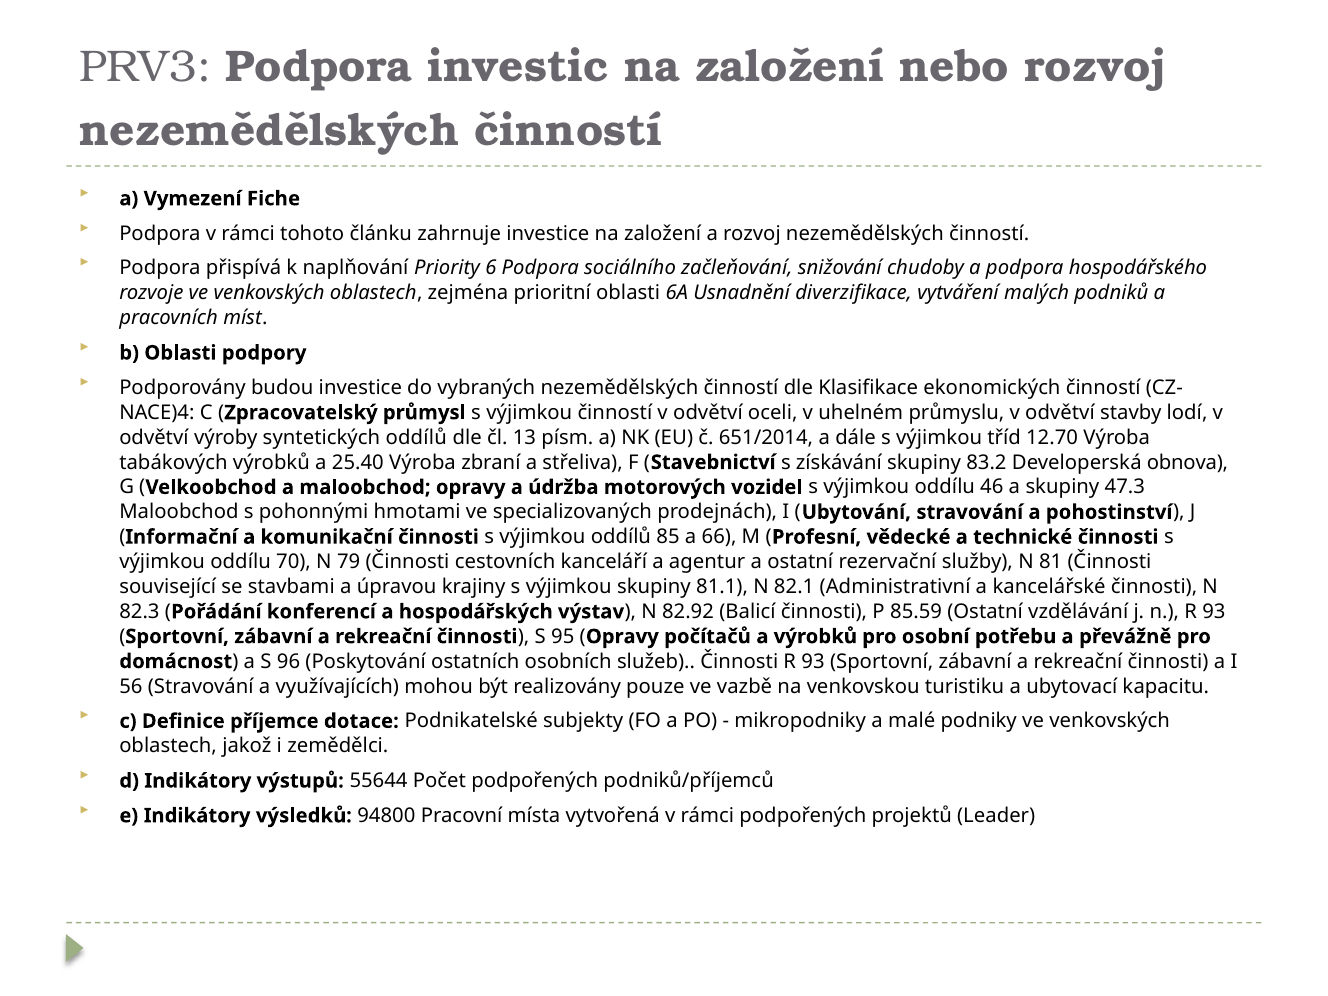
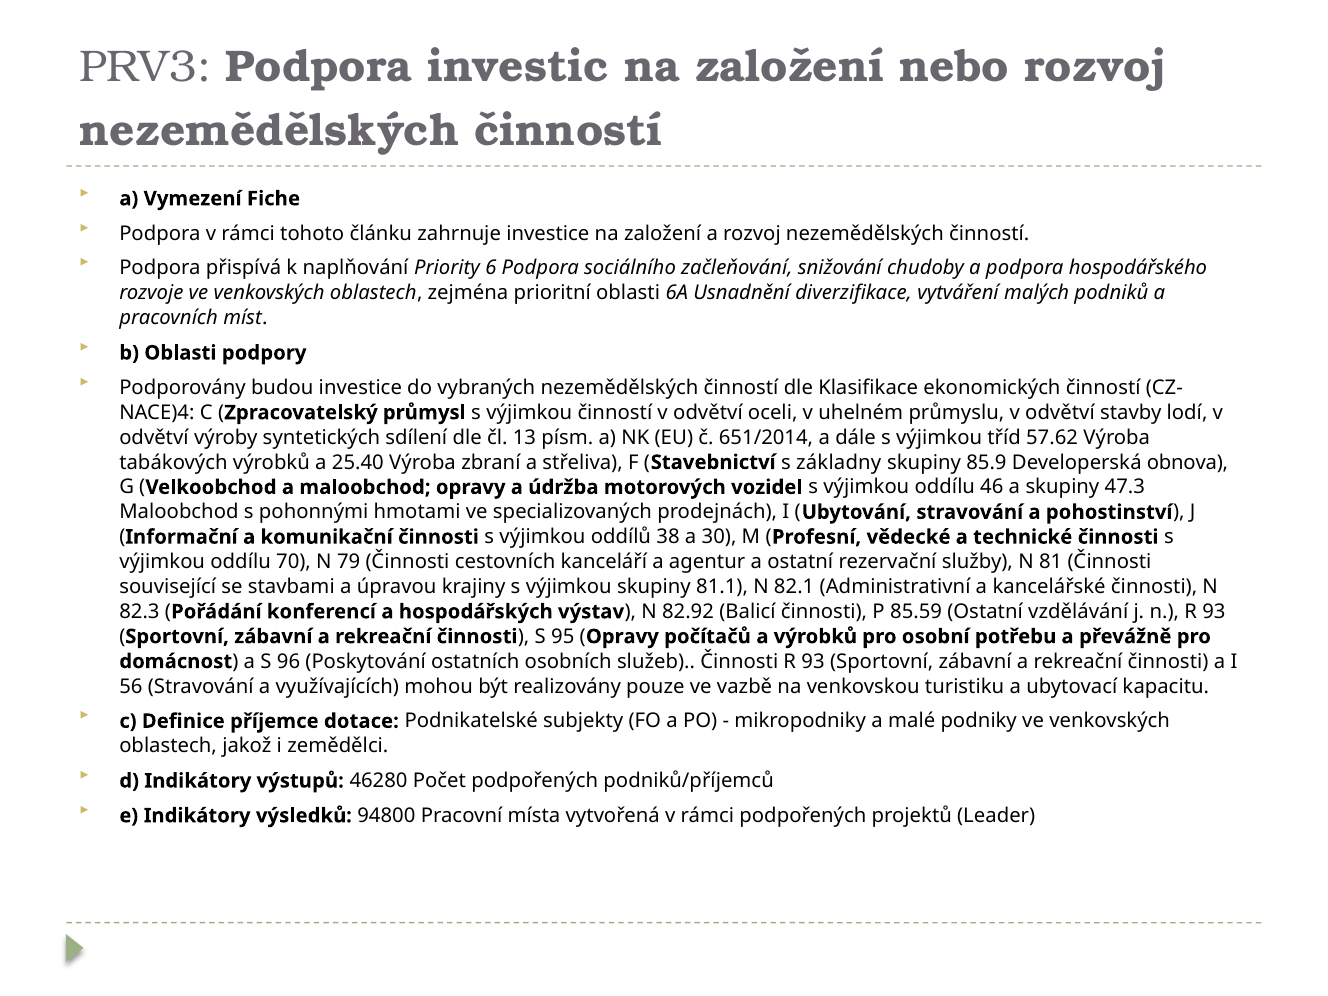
syntetických oddílů: oddílů -> sdílení (416, 437)
12.70: 12.70 -> 57.62 (1052, 437)
získávání: získávání -> základny (839, 462)
83.2: 83.2 -> 85.9 (986, 462)
85: 85 -> 38 (668, 537)
66: 66 -> 30 (719, 537)
55644: 55644 -> 46280 (379, 781)
